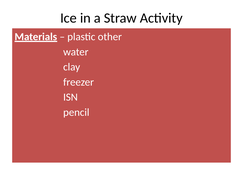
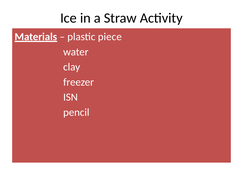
other: other -> piece (110, 37)
